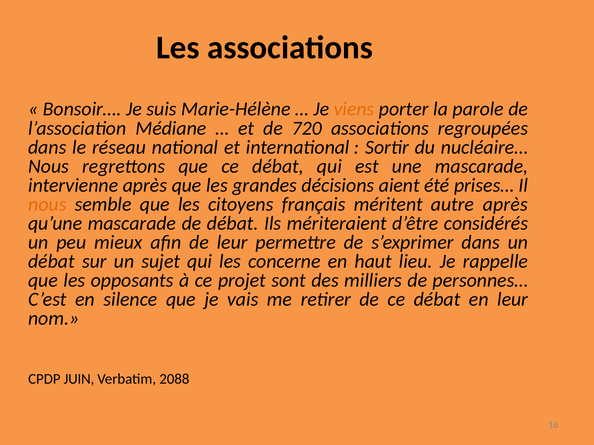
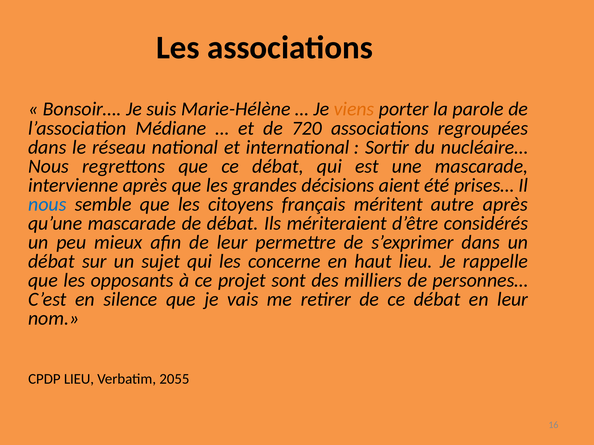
nous colour: orange -> blue (47, 204)
CPDP JUIN: JUIN -> LIEU (79, 380)
2088: 2088 -> 2055 (174, 380)
